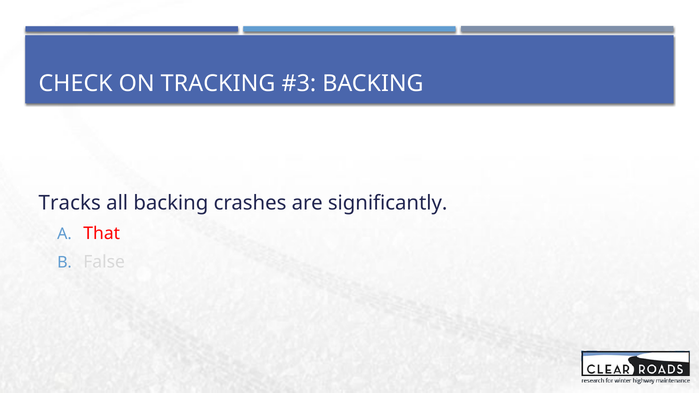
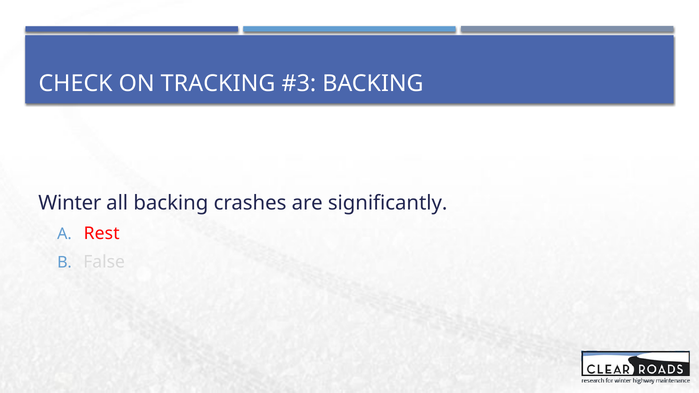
Tracks: Tracks -> Winter (70, 203)
That: That -> Rest (102, 233)
